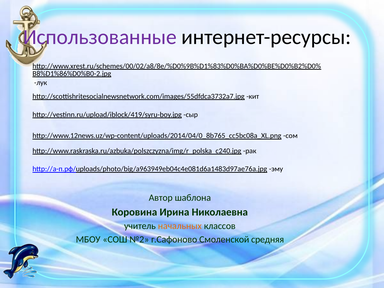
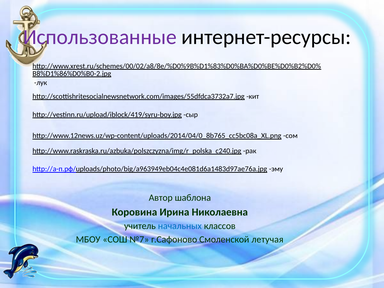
начальных colour: orange -> blue (180, 226)
№2: №2 -> №7 (139, 239)
средняя: средняя -> летучая (268, 239)
